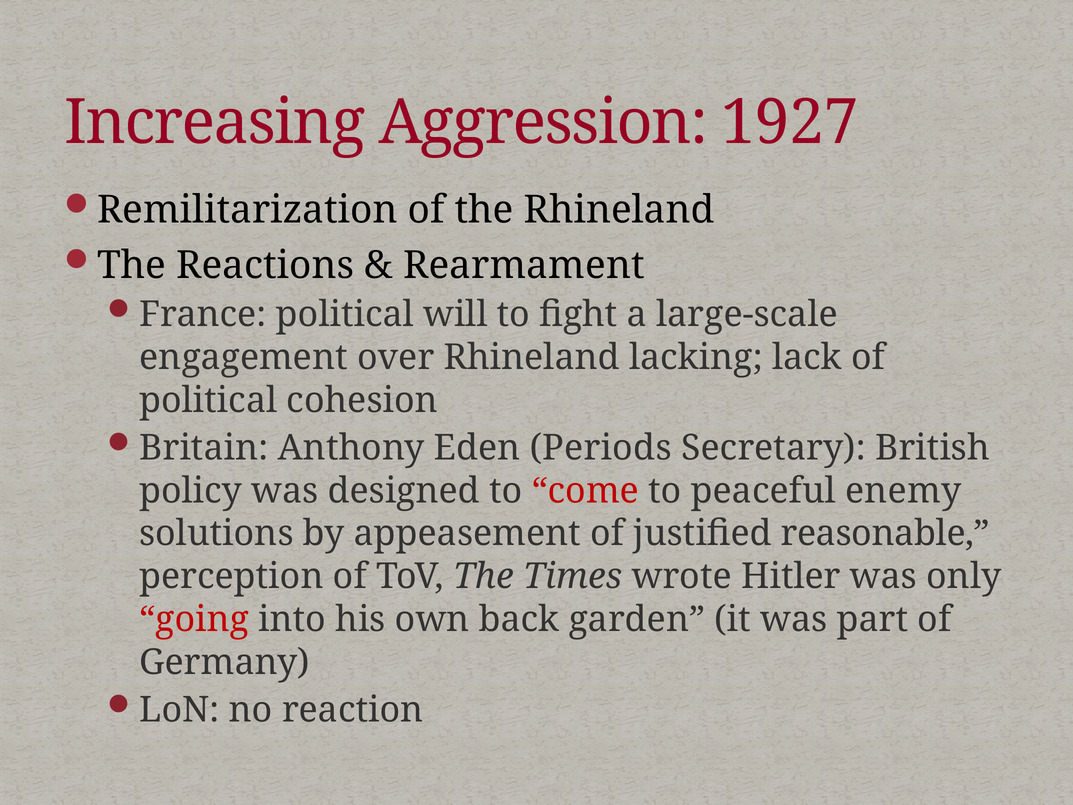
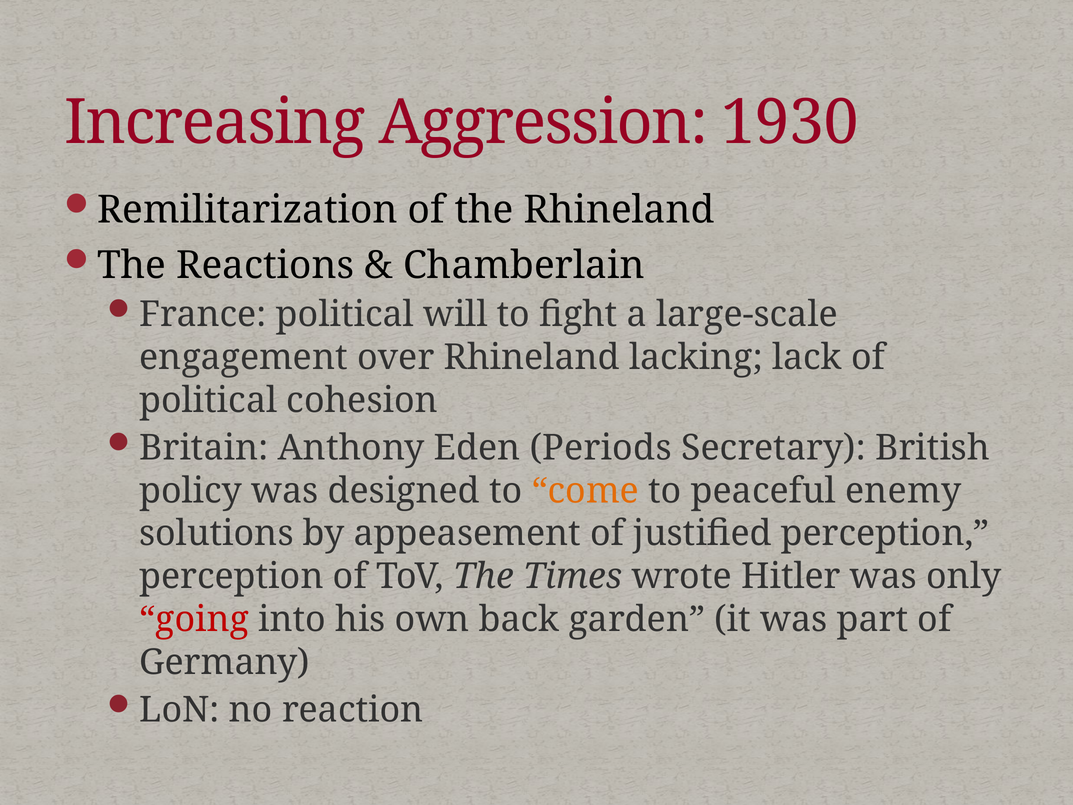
1927: 1927 -> 1930 (790, 122)
Rearmament: Rearmament -> Chamberlain (524, 265)
come colour: red -> orange (585, 491)
justified reasonable: reasonable -> perception (885, 534)
